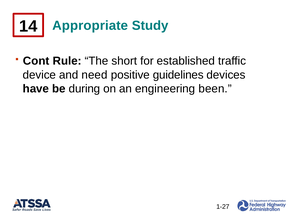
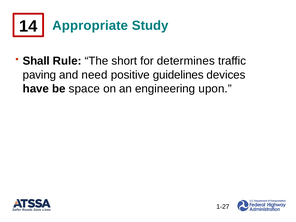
Cont: Cont -> Shall (36, 61)
established: established -> determines (186, 61)
device: device -> paving (39, 75)
during: during -> space (84, 89)
been: been -> upon (215, 89)
